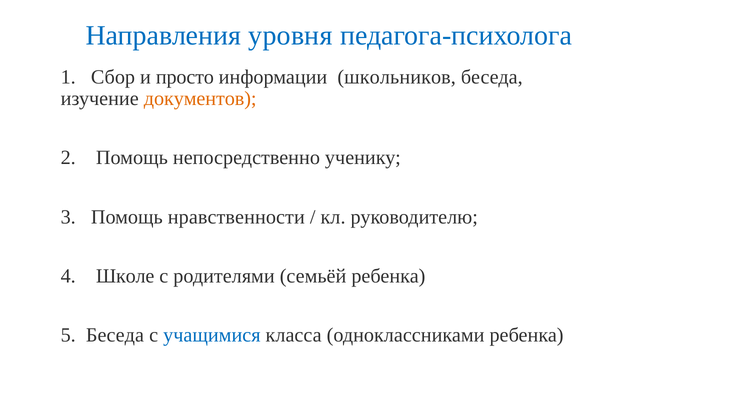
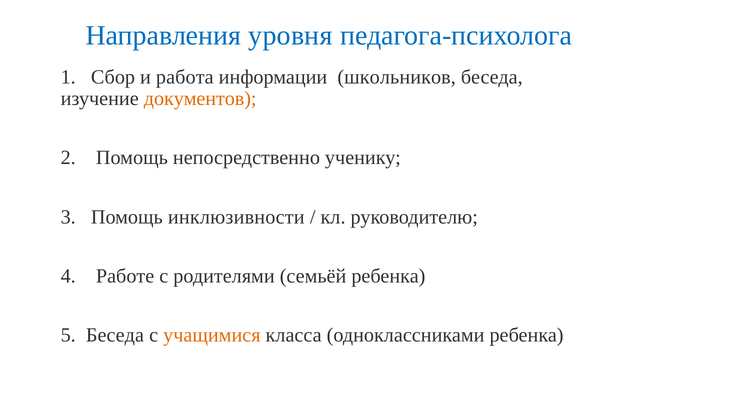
просто: просто -> работа (185, 77)
нравственности: нравственности -> инклюзивности (236, 217)
Школе: Школе -> Работе (125, 276)
учащимися colour: blue -> orange (212, 335)
